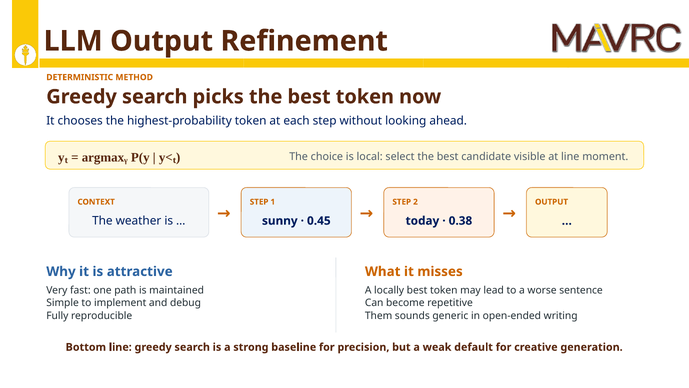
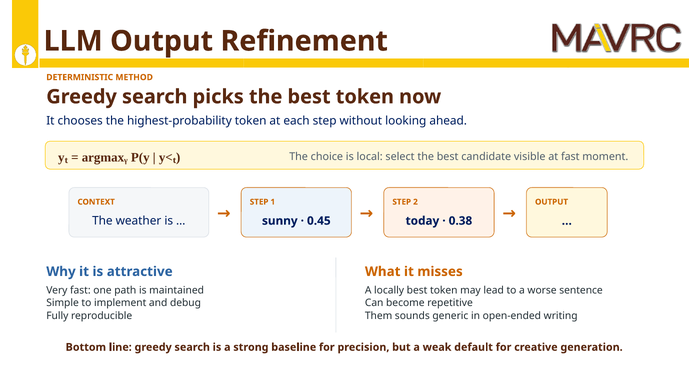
at line: line -> fast (570, 156)
